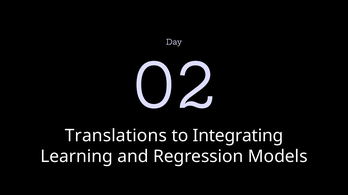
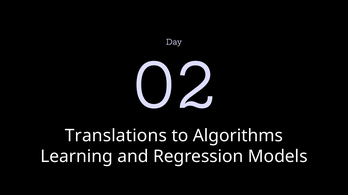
Integrating: Integrating -> Algorithms (238, 136)
